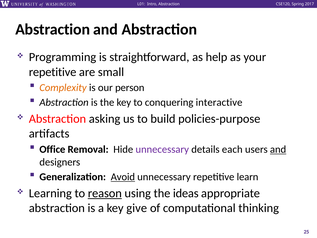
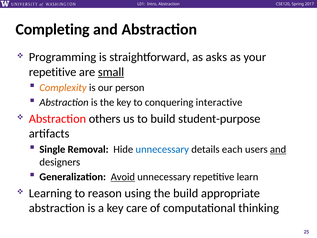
Abstraction: Abstraction -> Completing (53, 29)
help: help -> asks (216, 57)
small underline: none -> present (111, 72)
asking: asking -> others (105, 119)
policies-purpose: policies-purpose -> student-purpose (219, 119)
Office: Office -> Single (52, 149)
unnecessary colour: purple -> blue (162, 149)
reason underline: present -> none (105, 193)
the ideas: ideas -> build (186, 193)
give: give -> care (137, 208)
